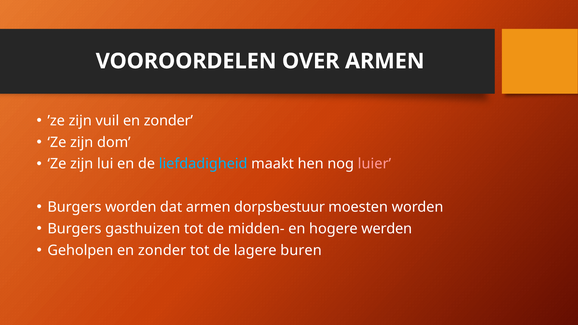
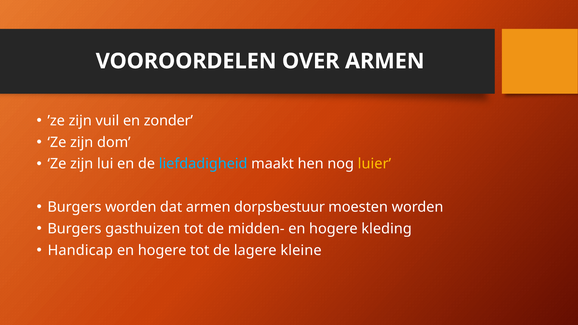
luier colour: pink -> yellow (374, 164)
werden: werden -> kleding (387, 229)
Geholpen: Geholpen -> Handicap (80, 250)
zonder: zonder -> hogere (162, 250)
buren: buren -> kleine (301, 250)
